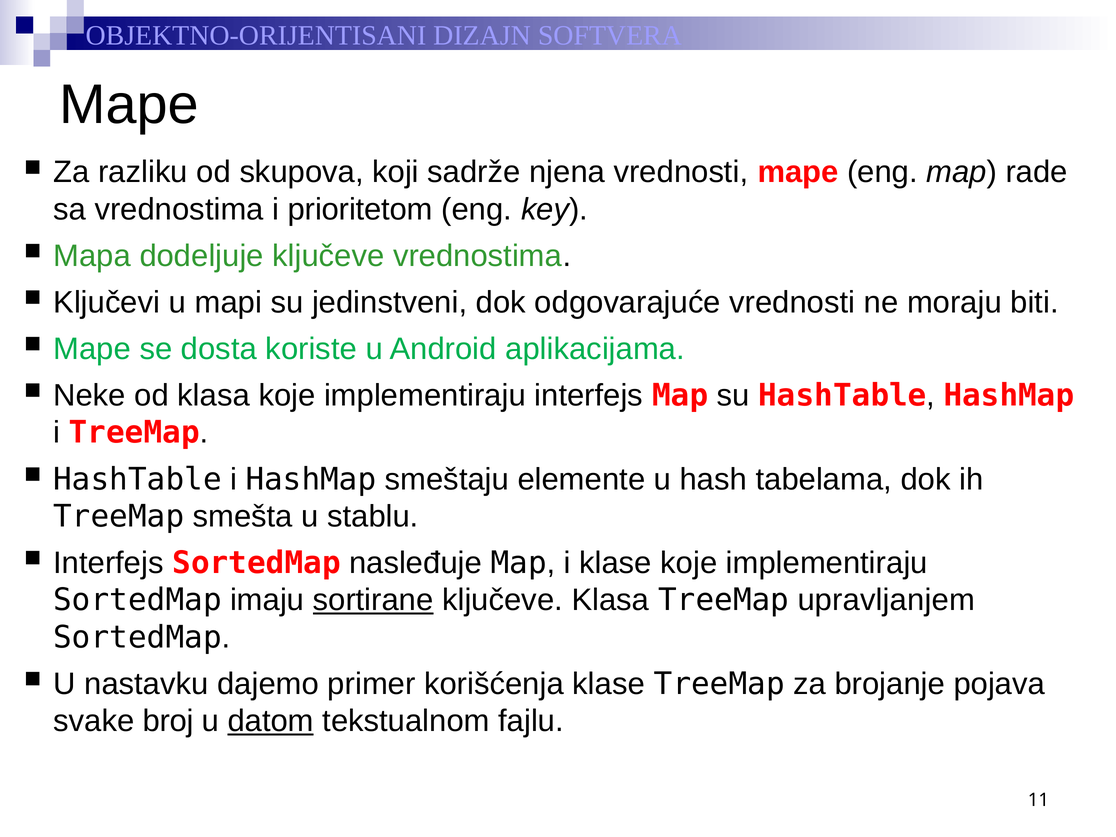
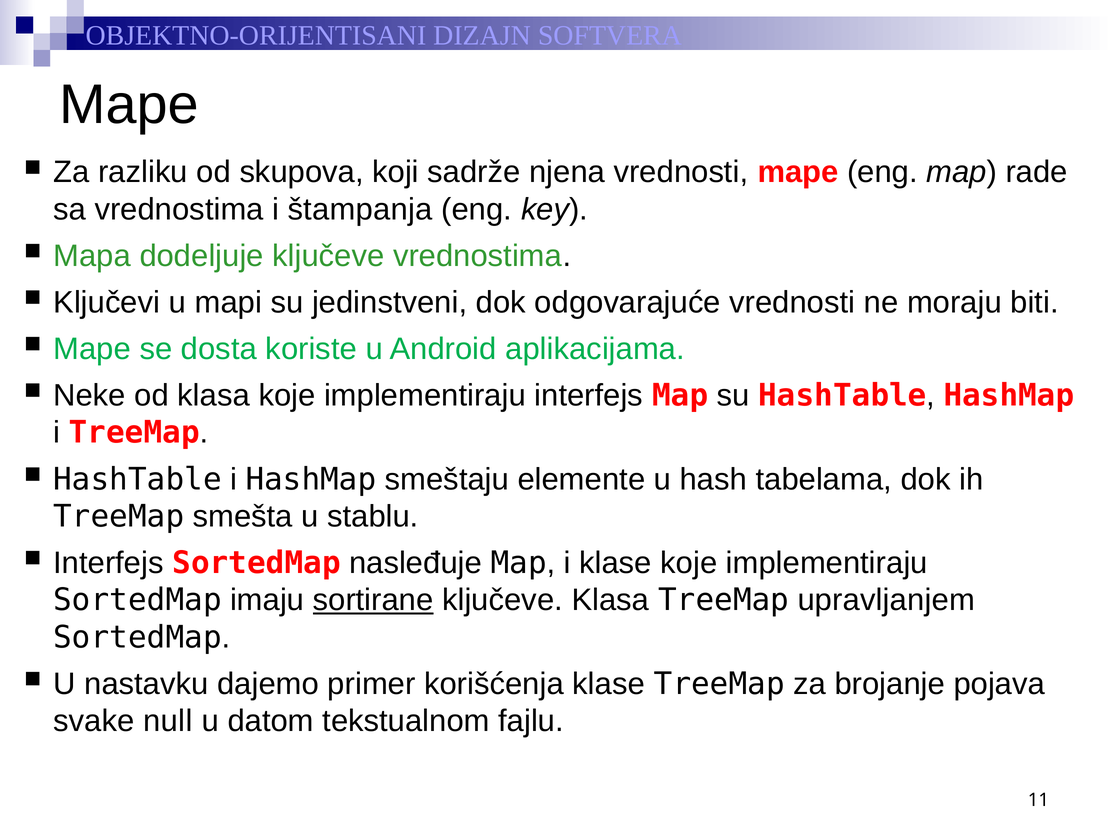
prioritetom: prioritetom -> štampanja (360, 209)
broj: broj -> null (168, 721)
datom underline: present -> none (271, 721)
